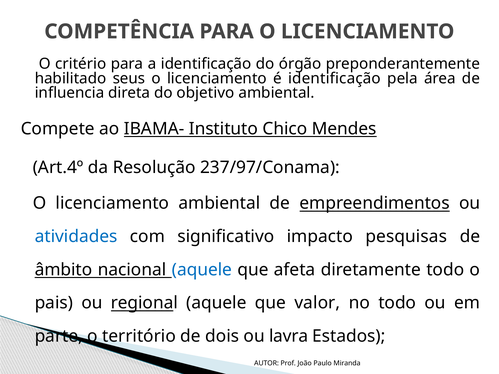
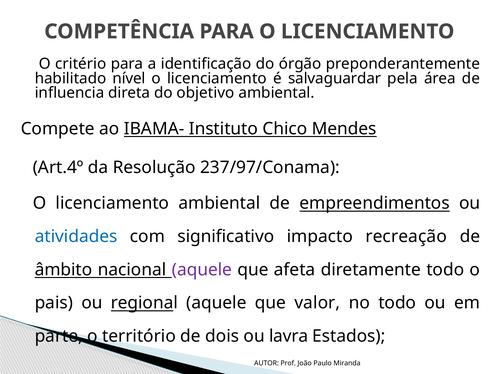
seus: seus -> nível (129, 78)
é identificação: identificação -> salvaguardar (335, 78)
pesquisas: pesquisas -> recreação (406, 237)
aquele colour: blue -> purple (202, 270)
